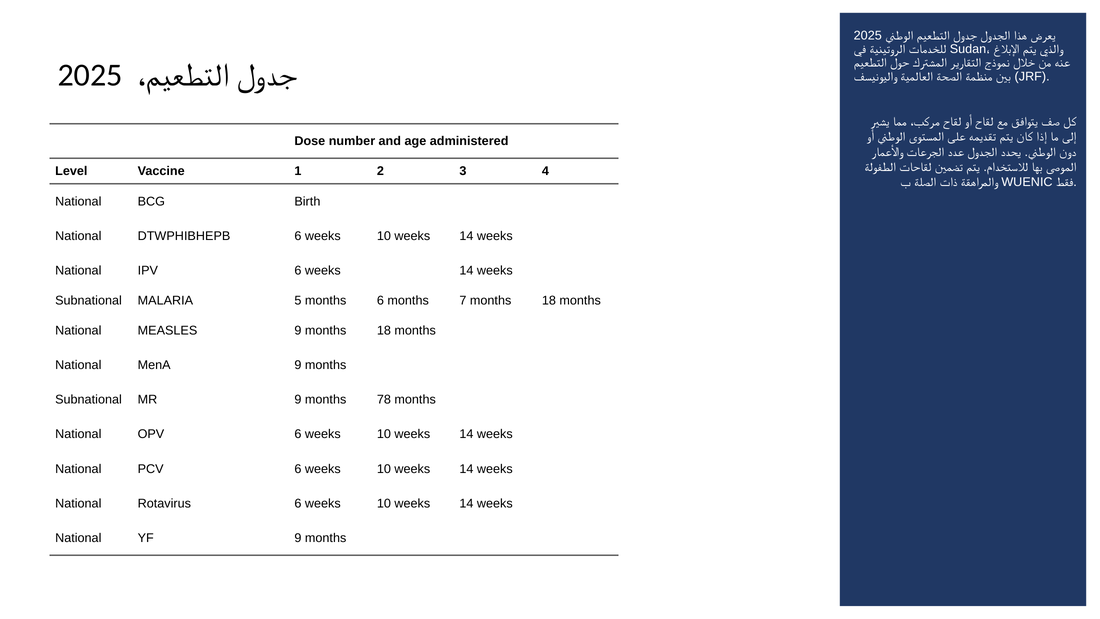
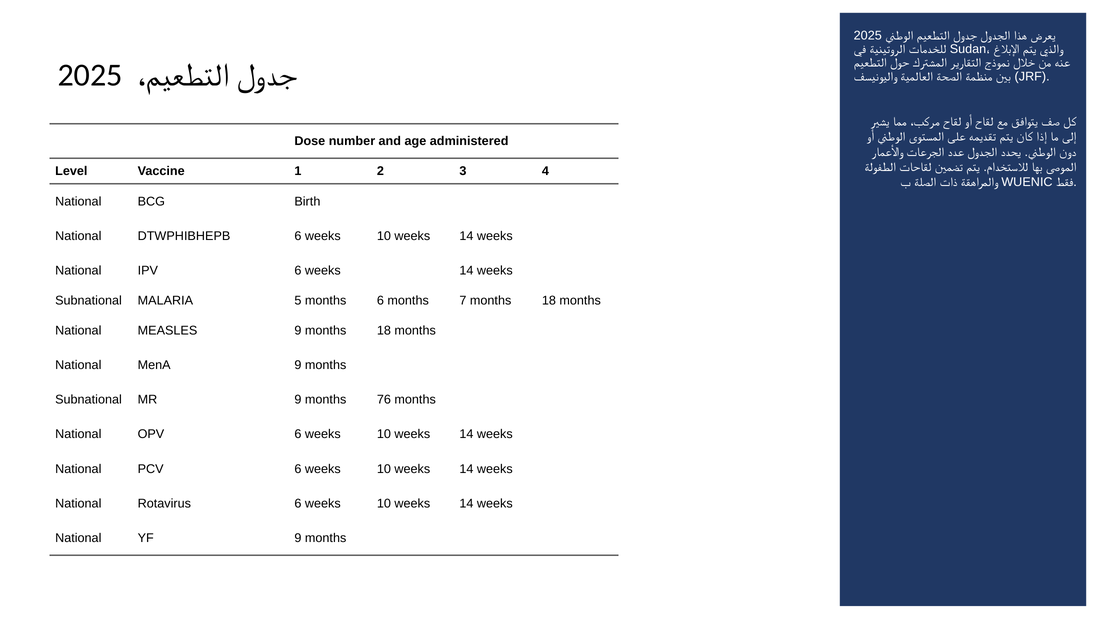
78: 78 -> 76 (384, 400)
